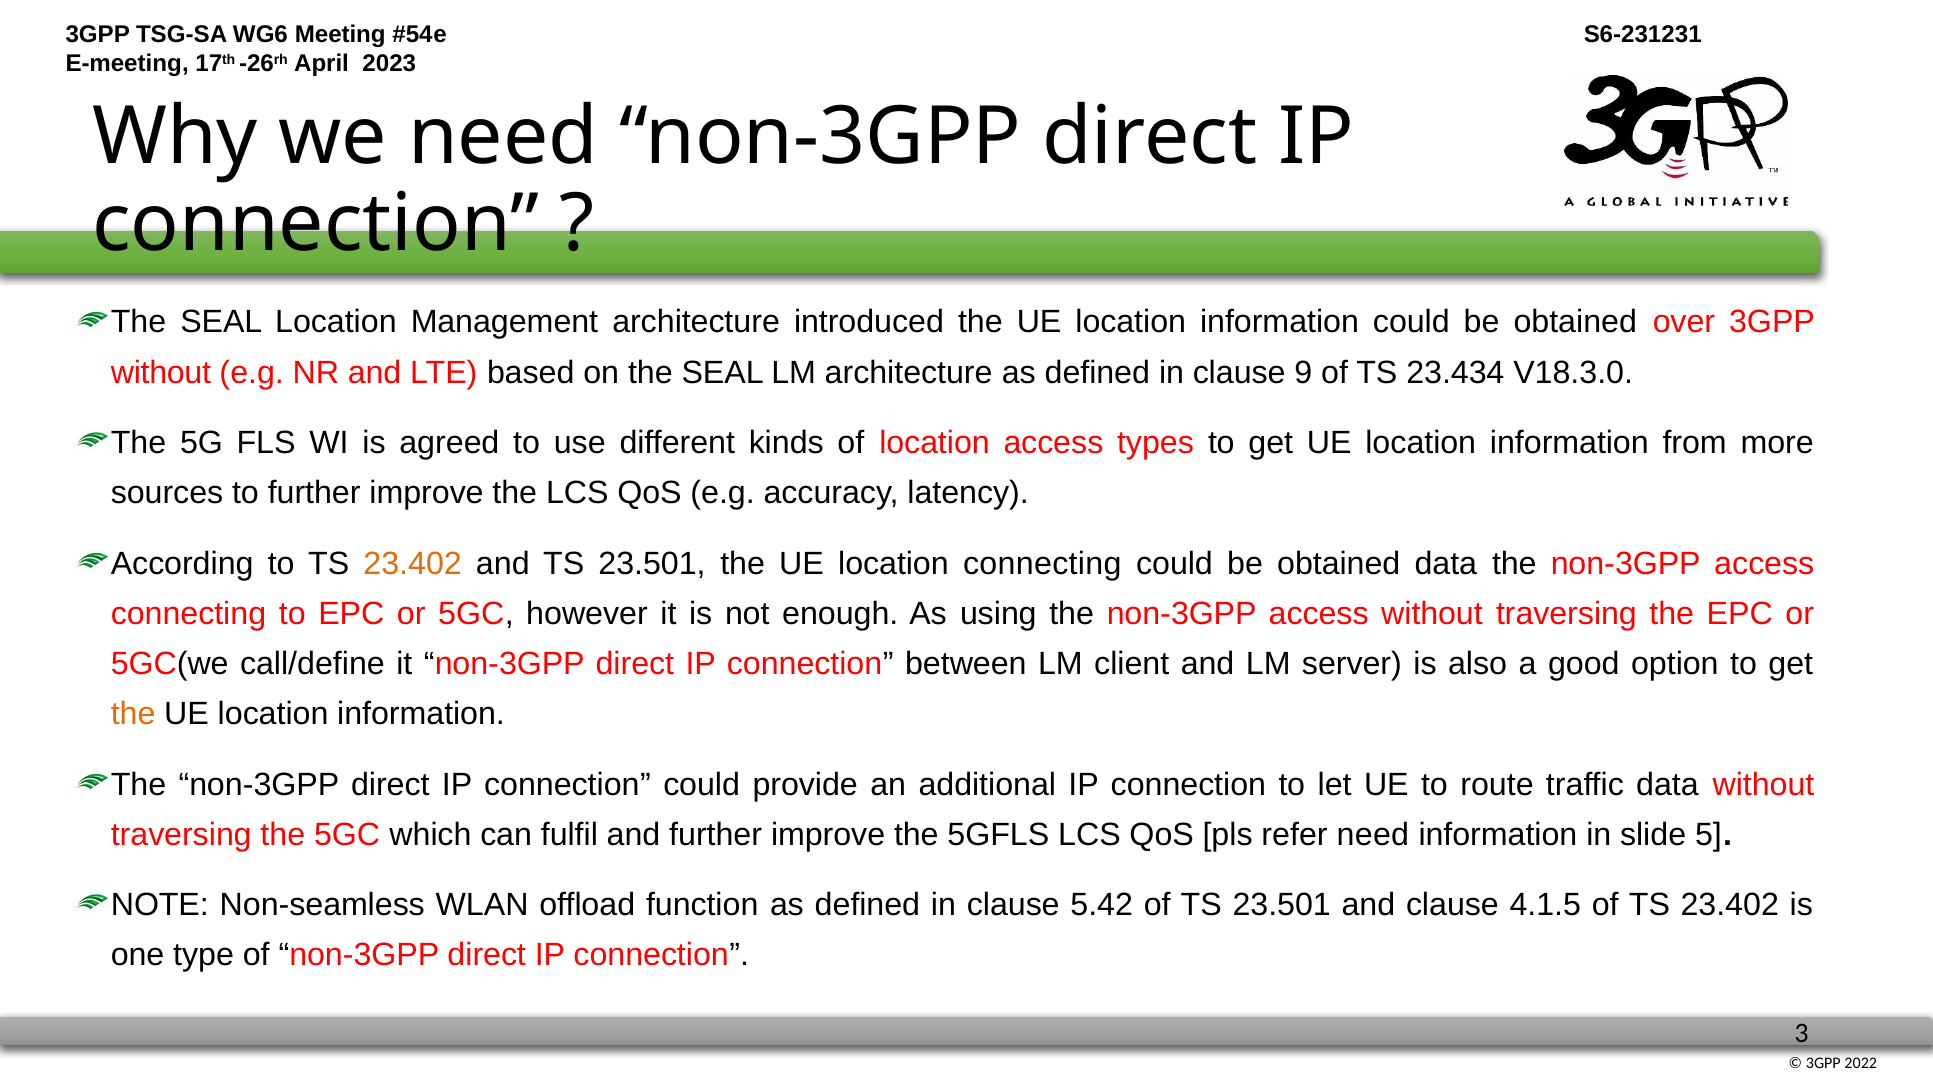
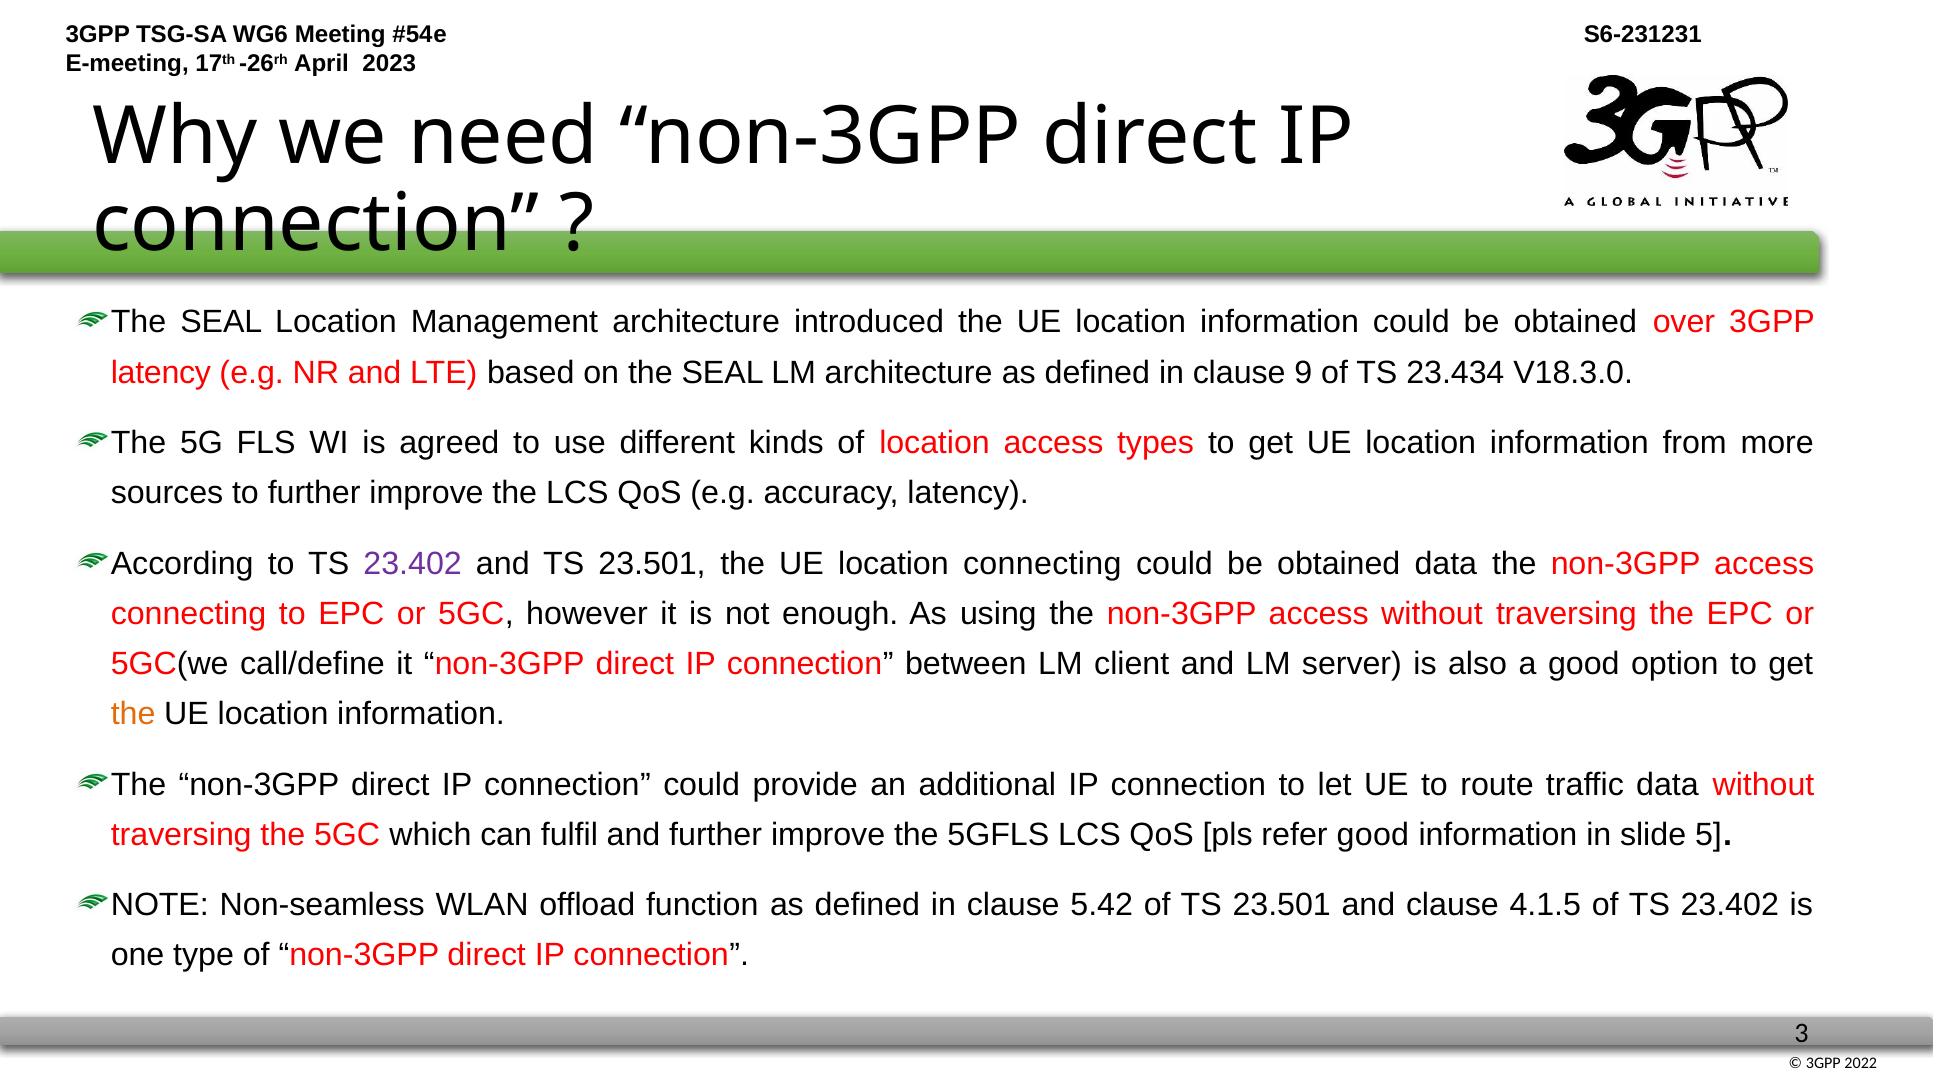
without: without -> latency (161, 373)
23.402 colour: orange -> purple (413, 564)
refer need: need -> good (1373, 835)
